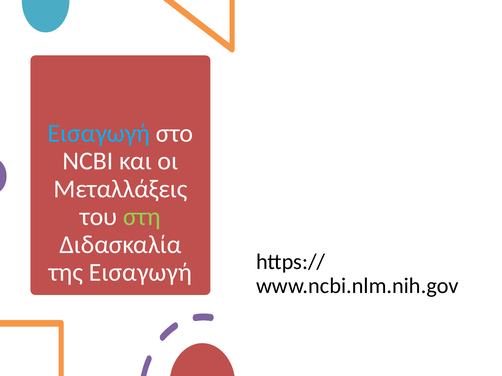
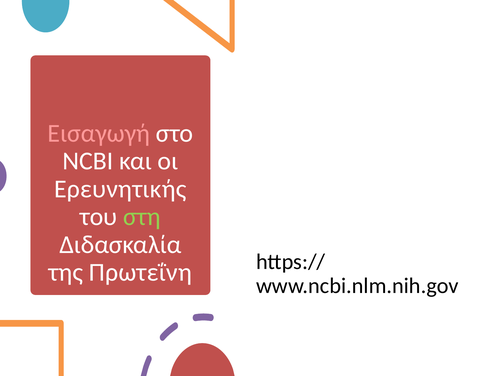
Εισαγωγή colour: light blue -> pink (99, 134)
Μεταλλάξεις: Μεταλλάξεις -> Ερευνητικής (120, 189)
της Εισαγωγή: Εισαγωγή -> Πρωτεΐνη (140, 273)
